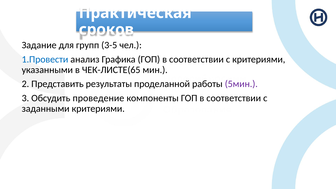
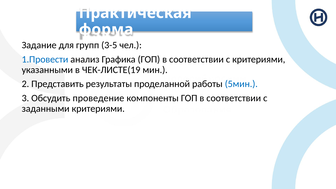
сроков: сроков -> форма (106, 30)
ЧЕК-ЛИСТЕ(65: ЧЕК-ЛИСТЕ(65 -> ЧЕК-ЛИСТЕ(19 (111, 70)
5мин colour: purple -> blue (241, 84)
